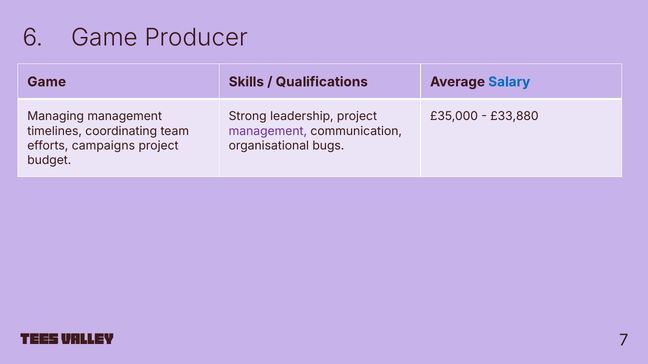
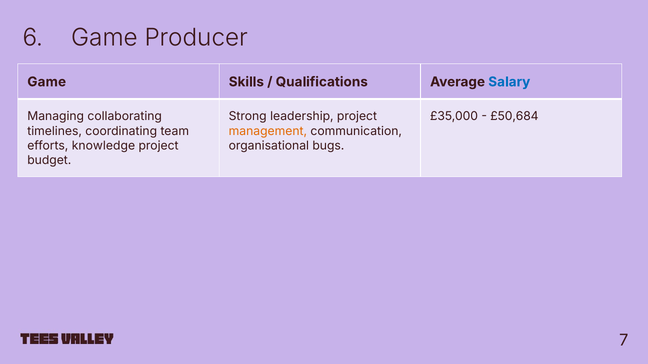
Managing management: management -> collaborating (125, 117)
£33,880: £33,880 -> £50,684 (514, 117)
management colour: purple -> orange (268, 131)
campaigns: campaigns -> knowledge (103, 146)
